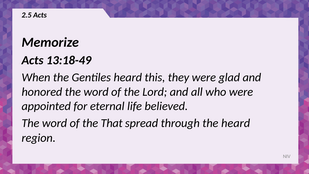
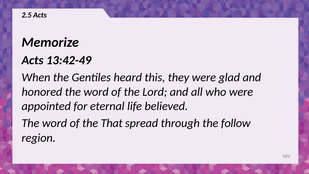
13:18-49: 13:18-49 -> 13:42-49 (69, 60)
the heard: heard -> follow (236, 123)
